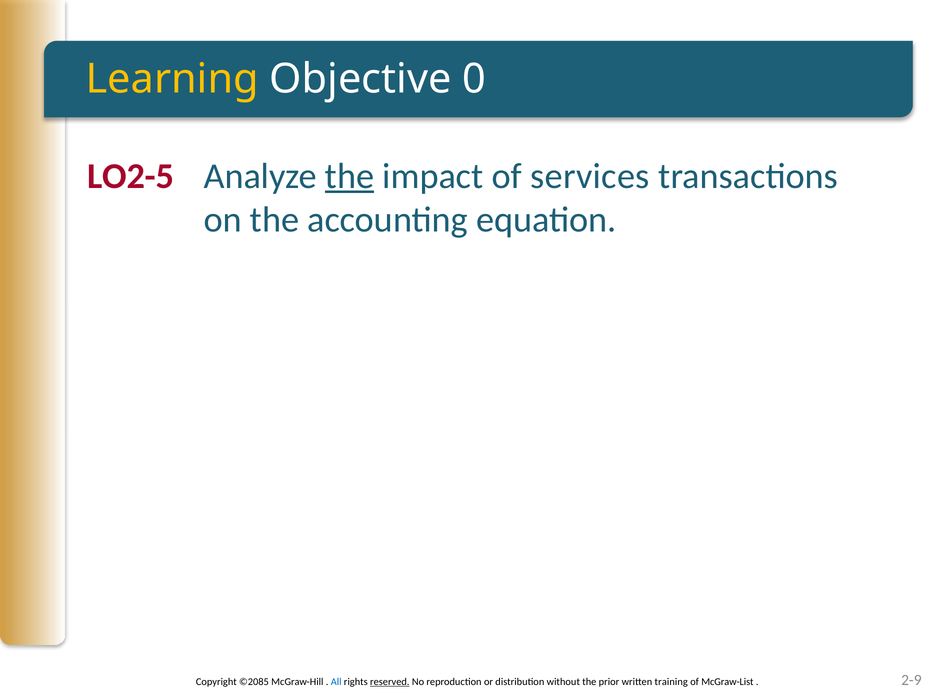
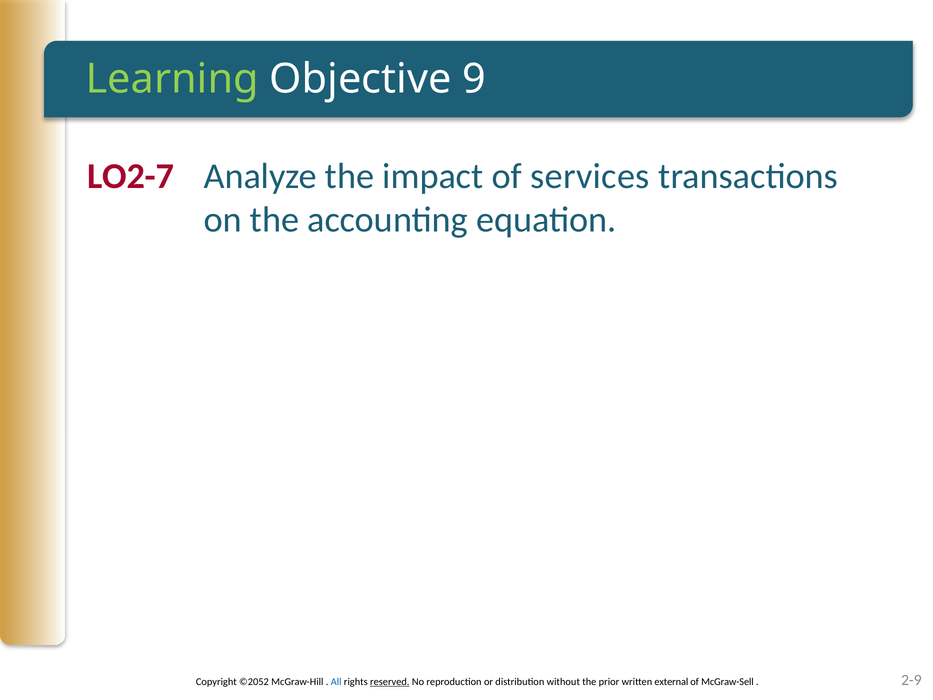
Learning colour: yellow -> light green (172, 79)
0: 0 -> 9 (474, 79)
LO2-5: LO2-5 -> LO2-7 (131, 176)
the underline: present -> none (350, 176)
©2085: ©2085 -> ©2052 (254, 681)
training: training -> external (671, 681)
McGraw-List: McGraw-List -> McGraw-Sell (727, 681)
